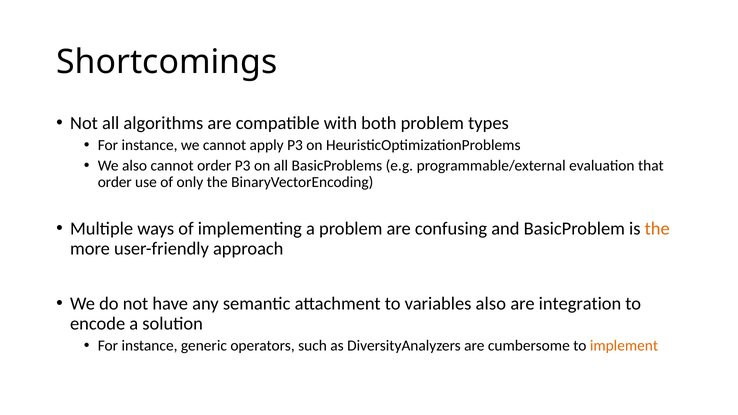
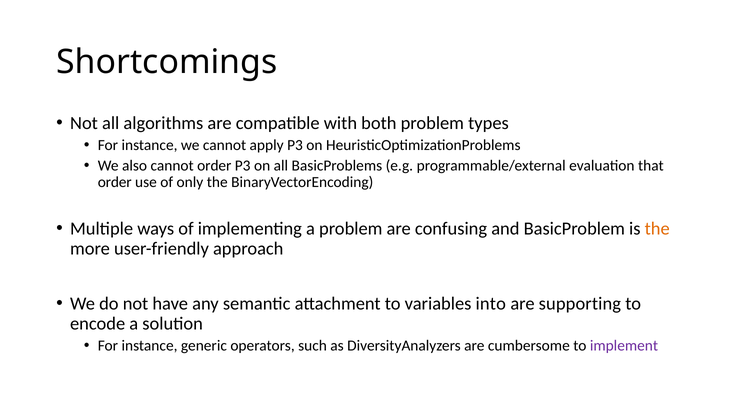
variables also: also -> into (491, 304)
integration: integration -> supporting (580, 304)
implement colour: orange -> purple (624, 346)
